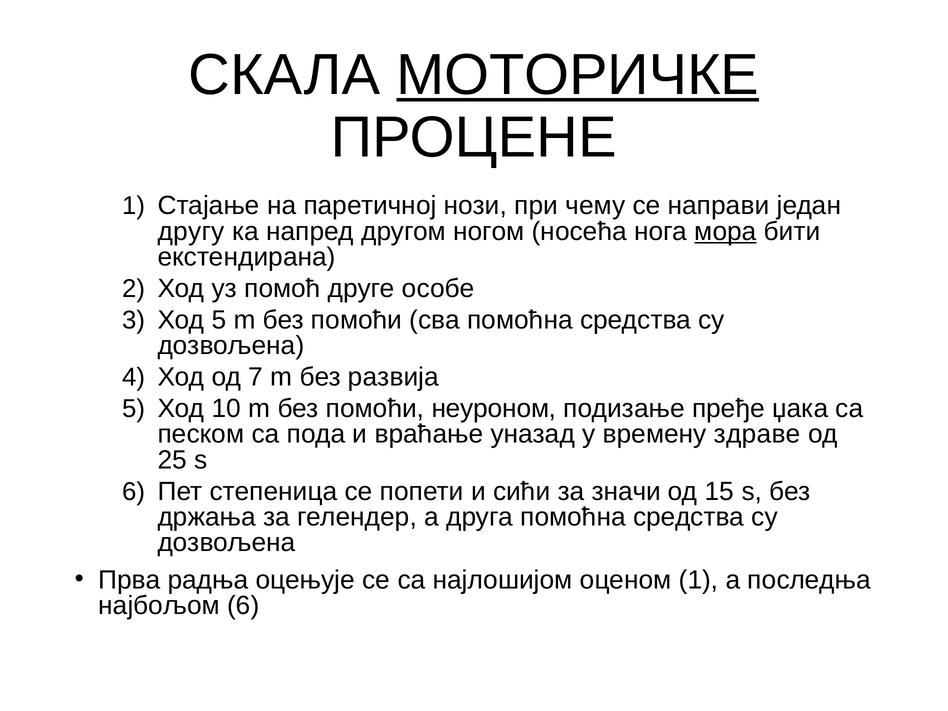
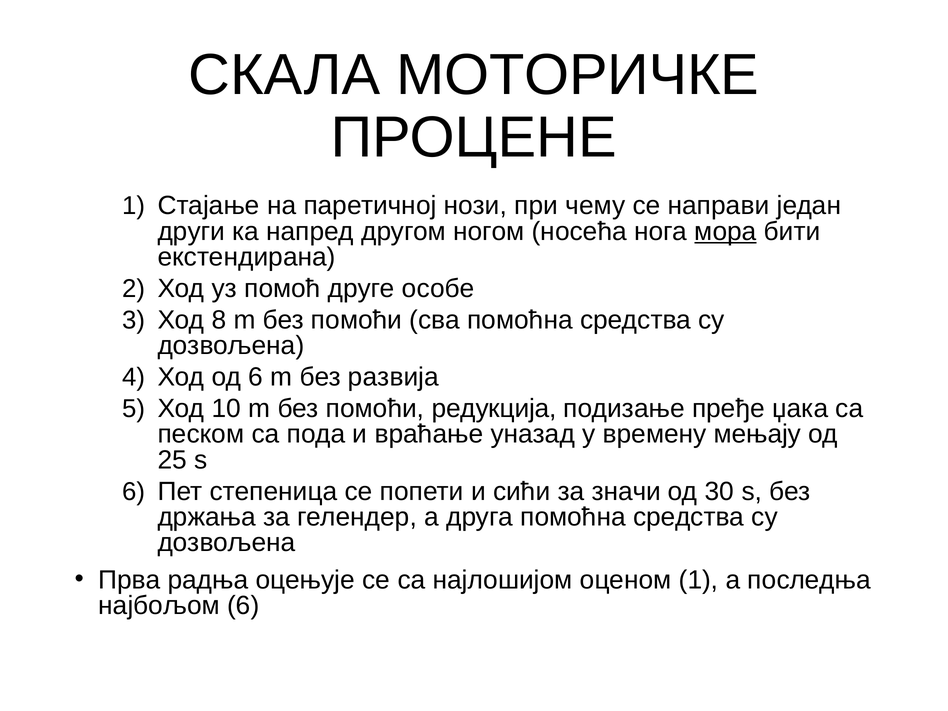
МОТОРИЧКЕ underline: present -> none (578, 75)
другу: другу -> други (191, 231)
Ход 5: 5 -> 8 (219, 320)
од 7: 7 -> 6 (256, 377)
неуроном: неуроном -> редукција (494, 409)
здраве: здраве -> мењају (758, 434)
15: 15 -> 30 (719, 491)
